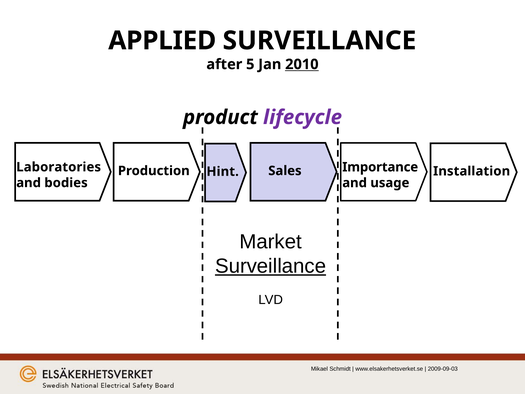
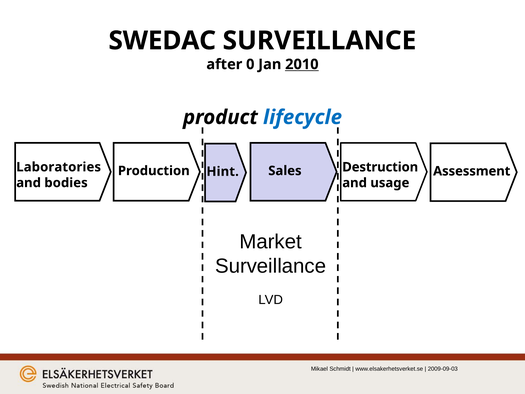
APPLIED: APPLIED -> SWEDAC (162, 41)
5: 5 -> 0 (250, 64)
lifecycle colour: purple -> blue (303, 117)
Importance: Importance -> Destruction (380, 167)
Installation: Installation -> Assessment (472, 171)
Surveillance underline: present -> none (271, 266)
